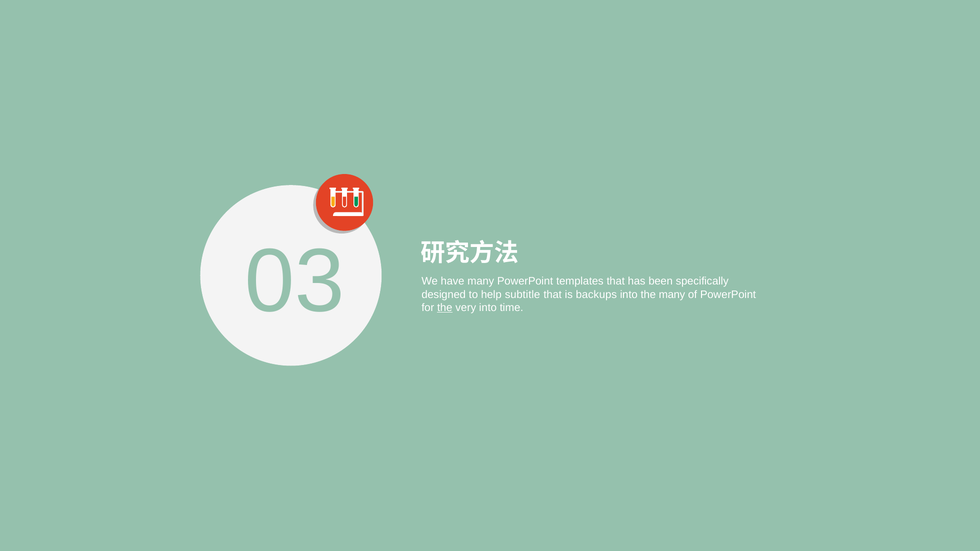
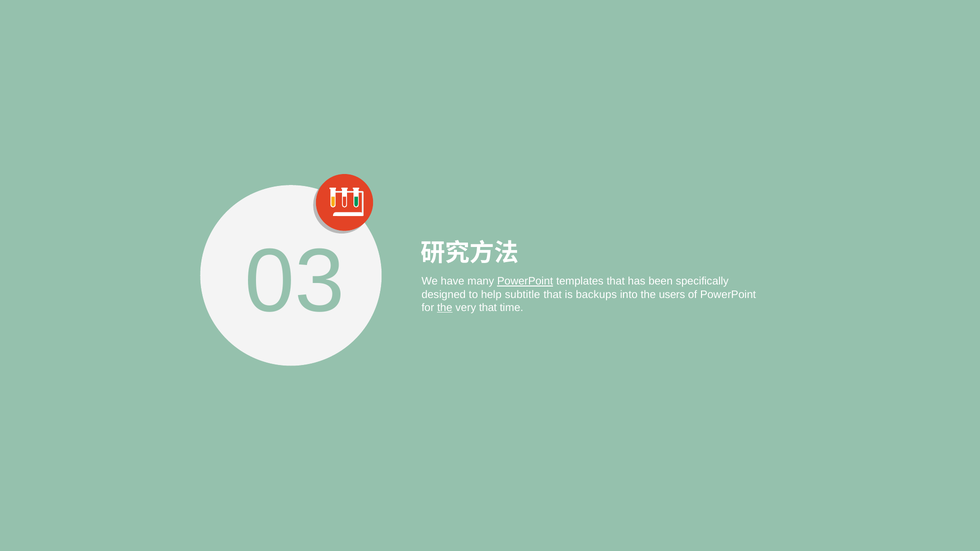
PowerPoint underline: none -> present (525, 281)
the many: many -> users (672, 294)
very into: into -> that (488, 308)
